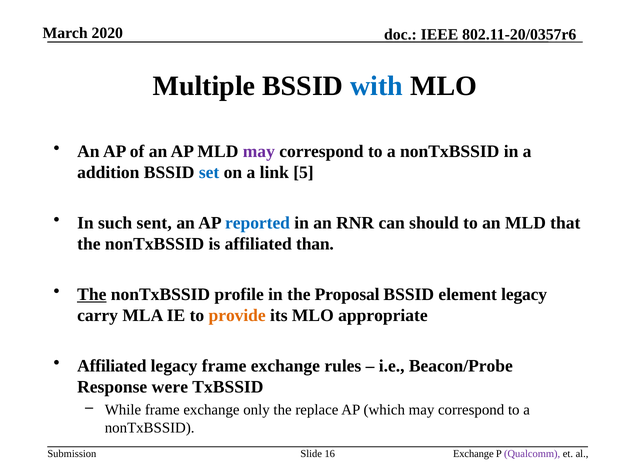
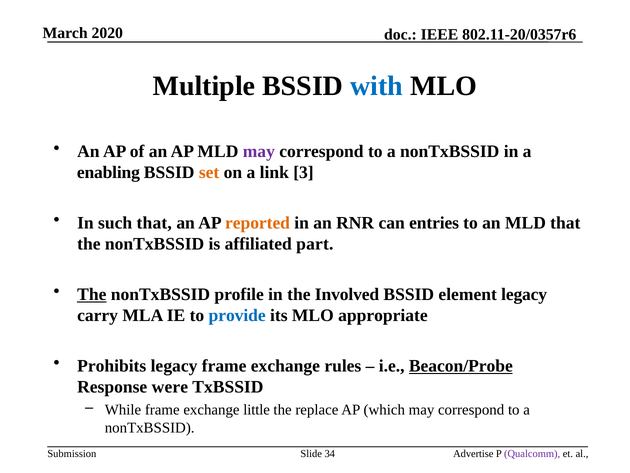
addition: addition -> enabling (108, 172)
set colour: blue -> orange (209, 172)
5: 5 -> 3 (303, 172)
such sent: sent -> that (154, 223)
reported colour: blue -> orange (258, 223)
should: should -> entries (434, 223)
than: than -> part (315, 244)
Proposal: Proposal -> Involved (347, 294)
provide colour: orange -> blue (237, 315)
Affiliated: Affiliated -> Prohibits (112, 366)
Beacon/Probe underline: none -> present (461, 366)
only: only -> little (257, 409)
16: 16 -> 34 (330, 453)
Exchange: Exchange -> Advertise (473, 453)
